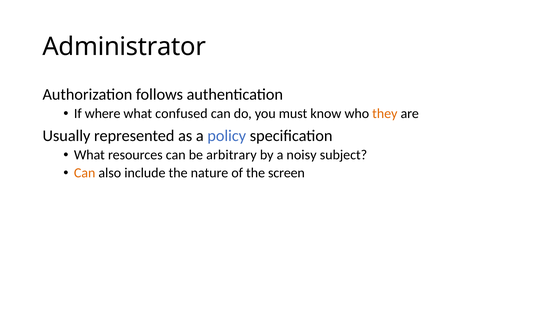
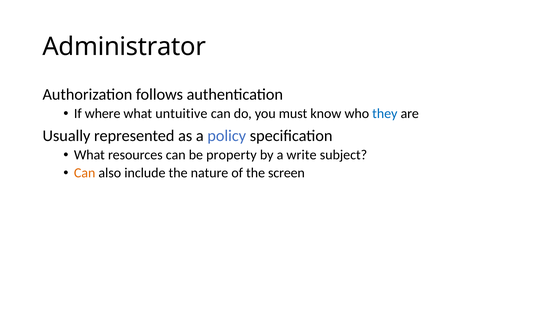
confused: confused -> untuitive (181, 114)
they colour: orange -> blue (385, 114)
arbitrary: arbitrary -> property (231, 155)
noisy: noisy -> write (302, 155)
